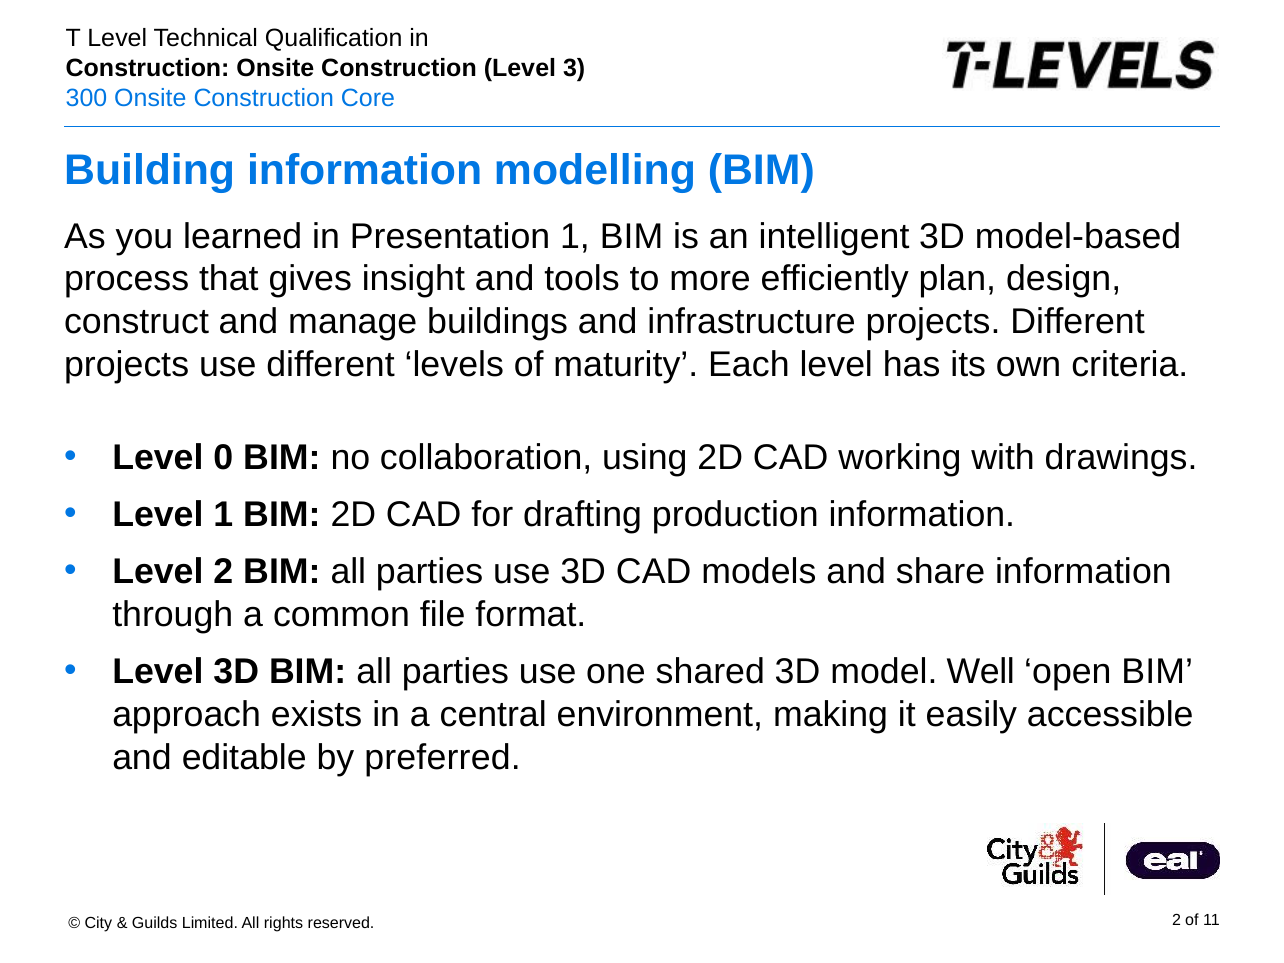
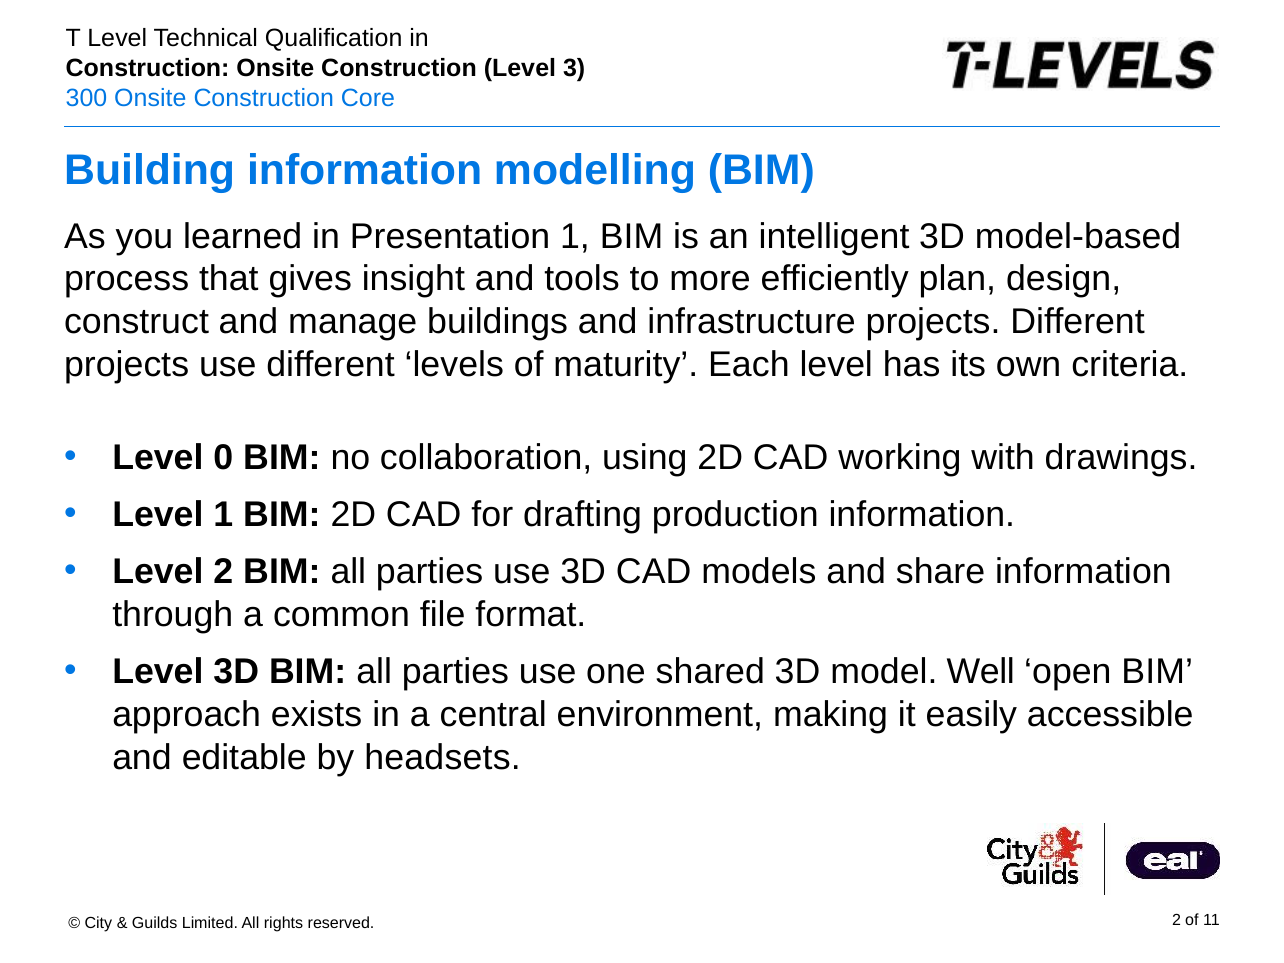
preferred: preferred -> headsets (442, 757)
